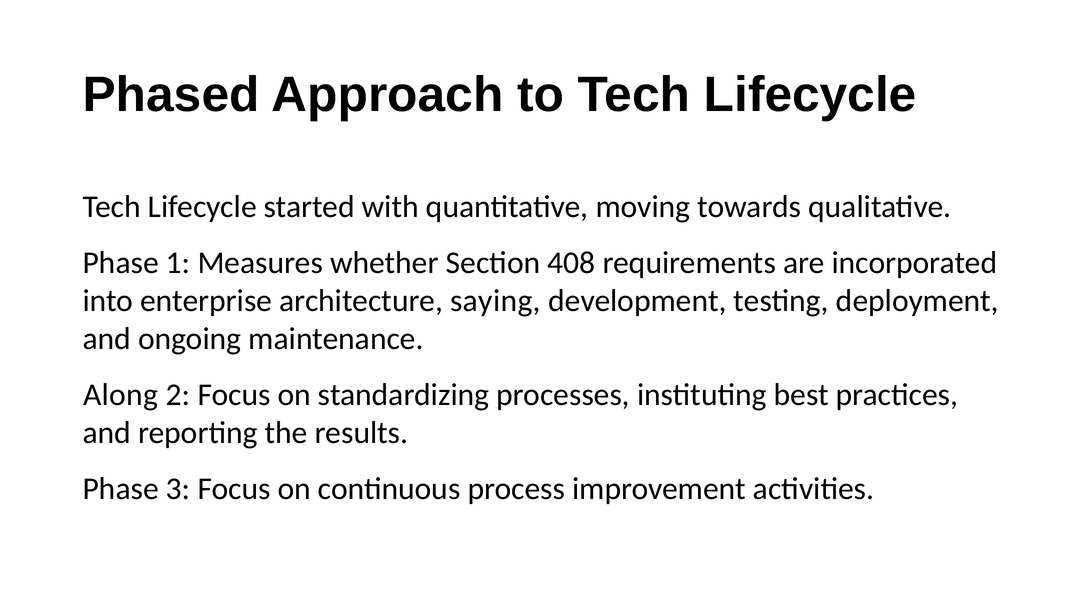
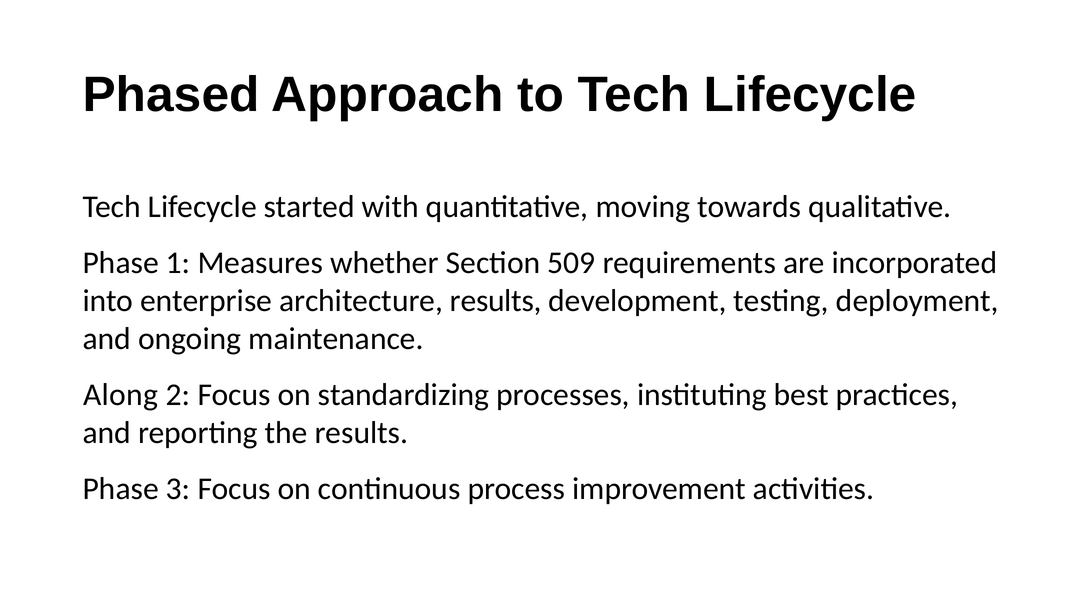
408: 408 -> 509 (571, 263)
architecture saying: saying -> results (496, 301)
